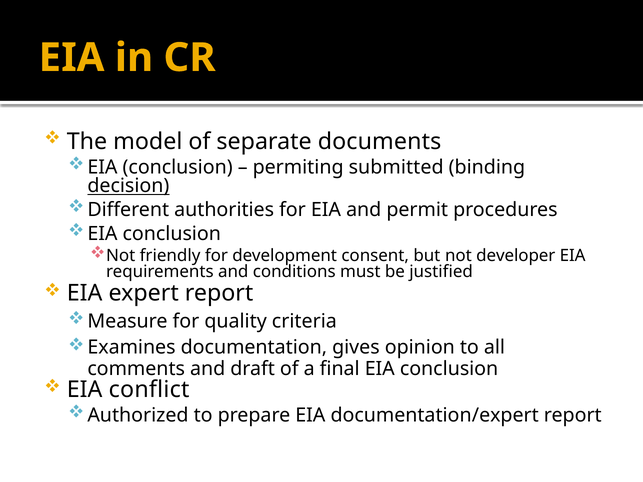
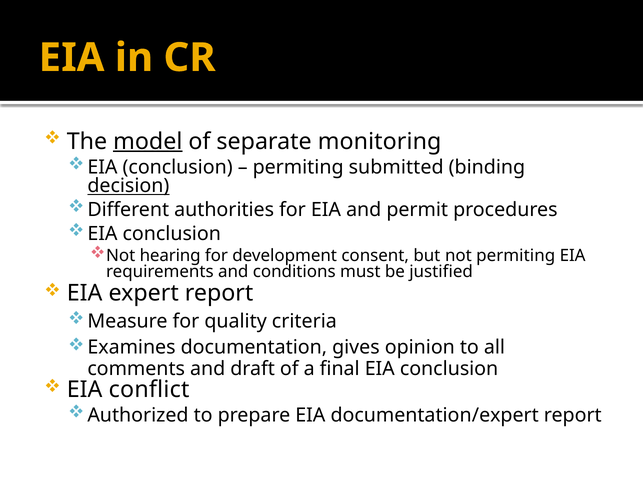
model underline: none -> present (148, 141)
documents: documents -> monitoring (380, 141)
friendly: friendly -> hearing (170, 256)
not developer: developer -> permiting (516, 256)
